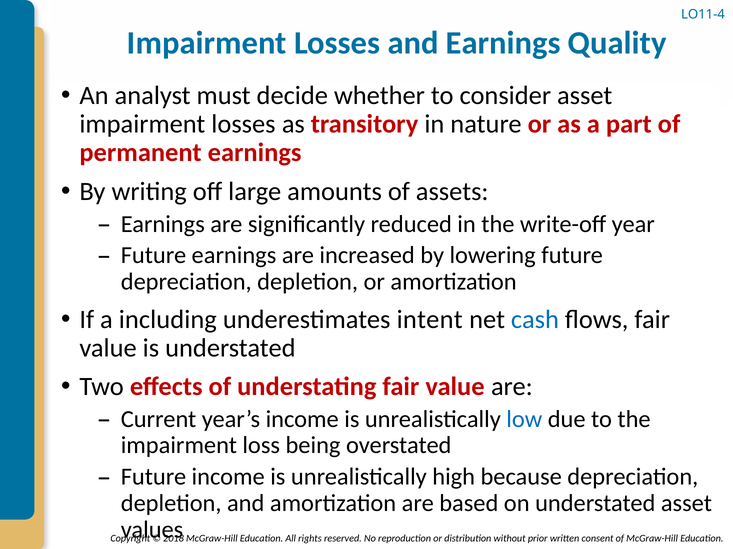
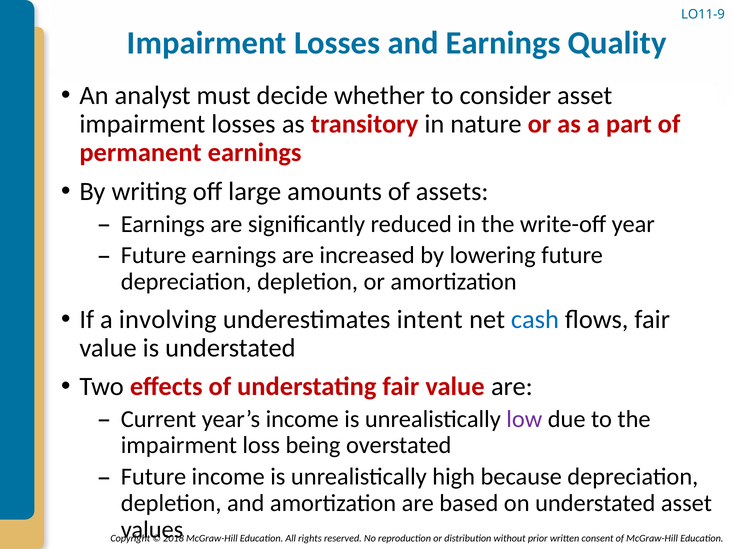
LO11-4: LO11-4 -> LO11-9 (703, 14)
including: including -> involving (168, 320)
low colour: blue -> purple (524, 420)
